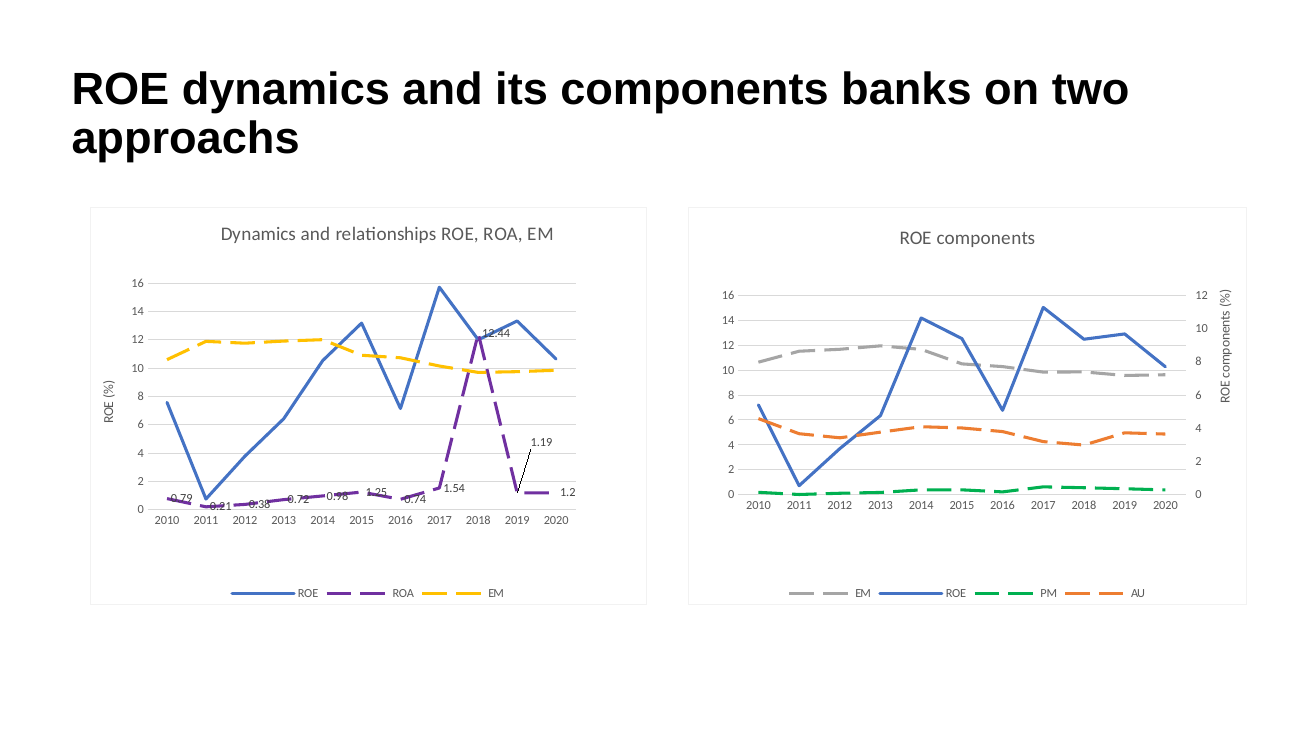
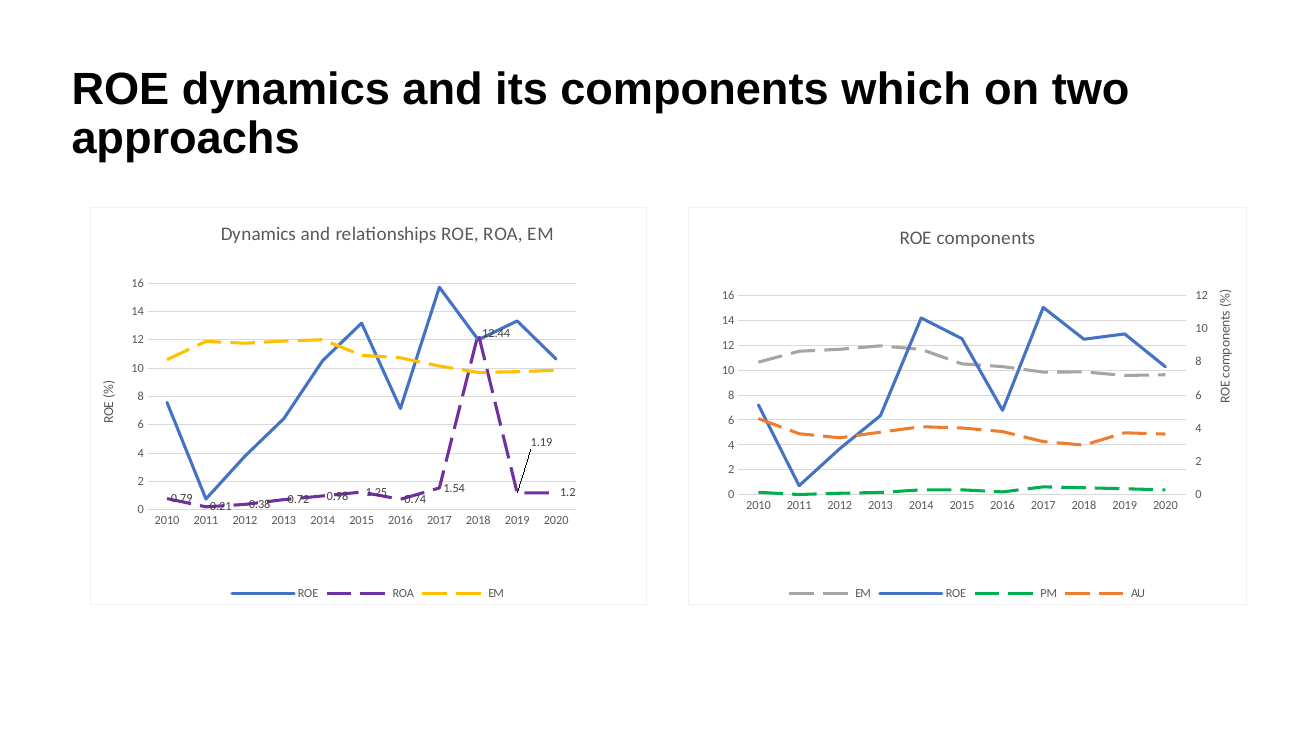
banks: banks -> which (906, 90)
